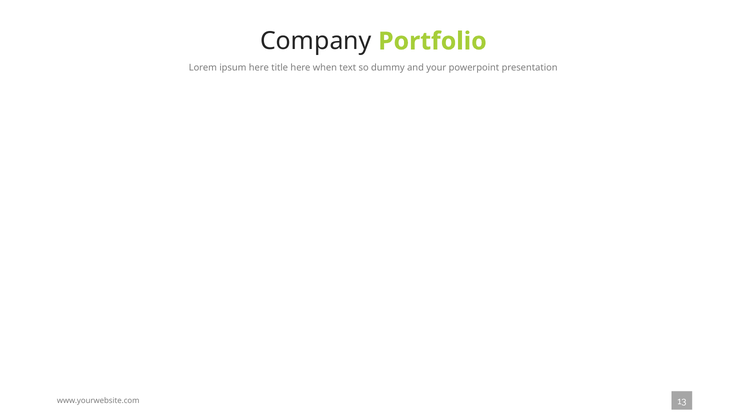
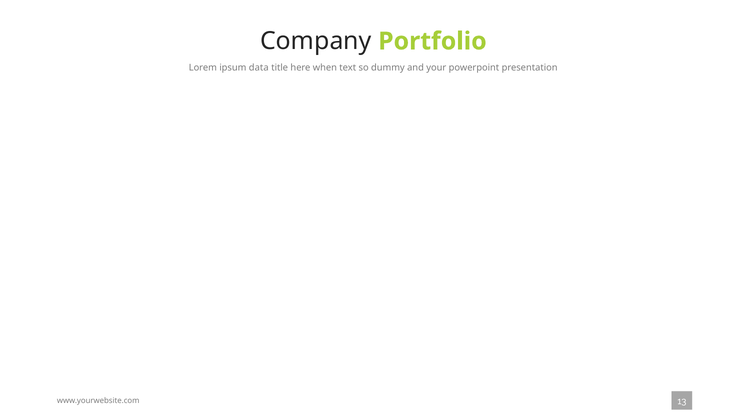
ipsum here: here -> data (259, 68)
